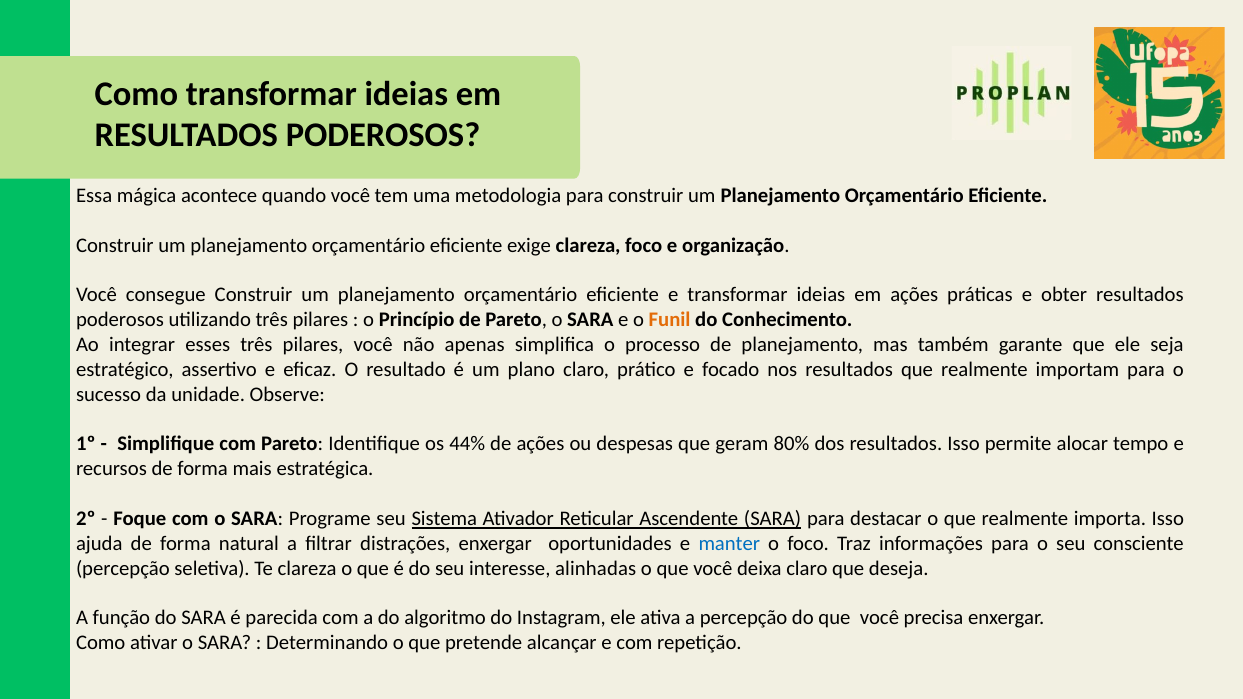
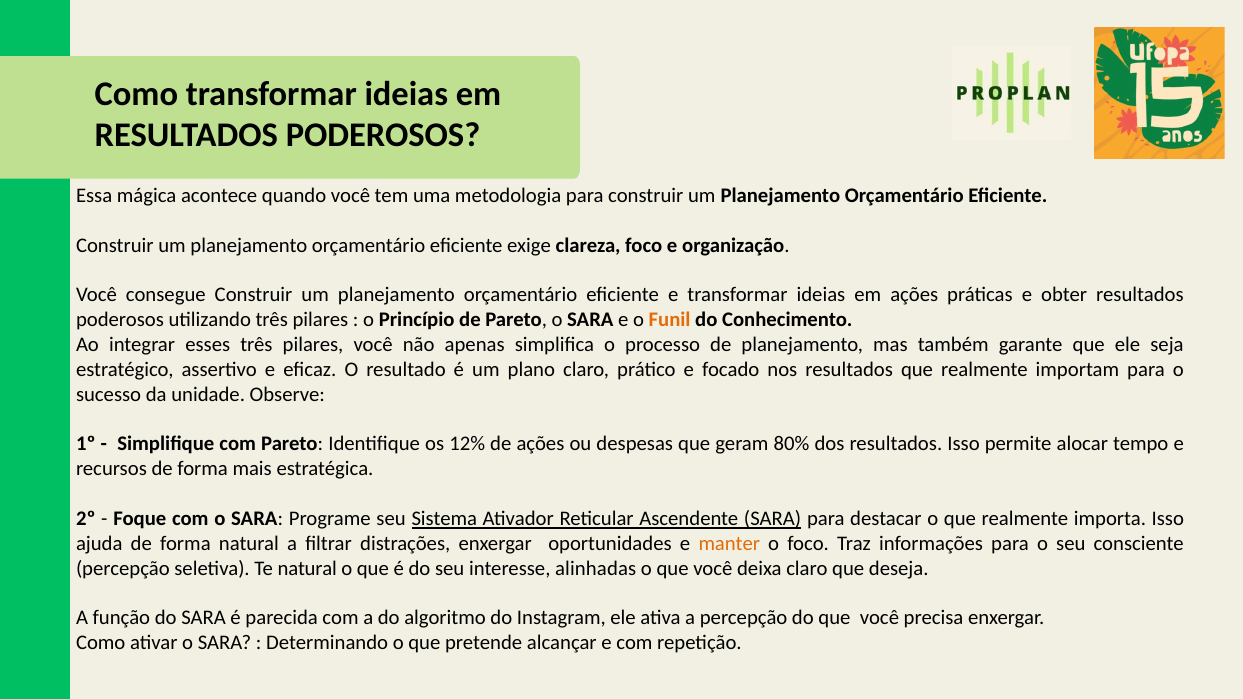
44%: 44% -> 12% (467, 444)
manter colour: blue -> orange (729, 544)
Te clareza: clareza -> natural (307, 569)
